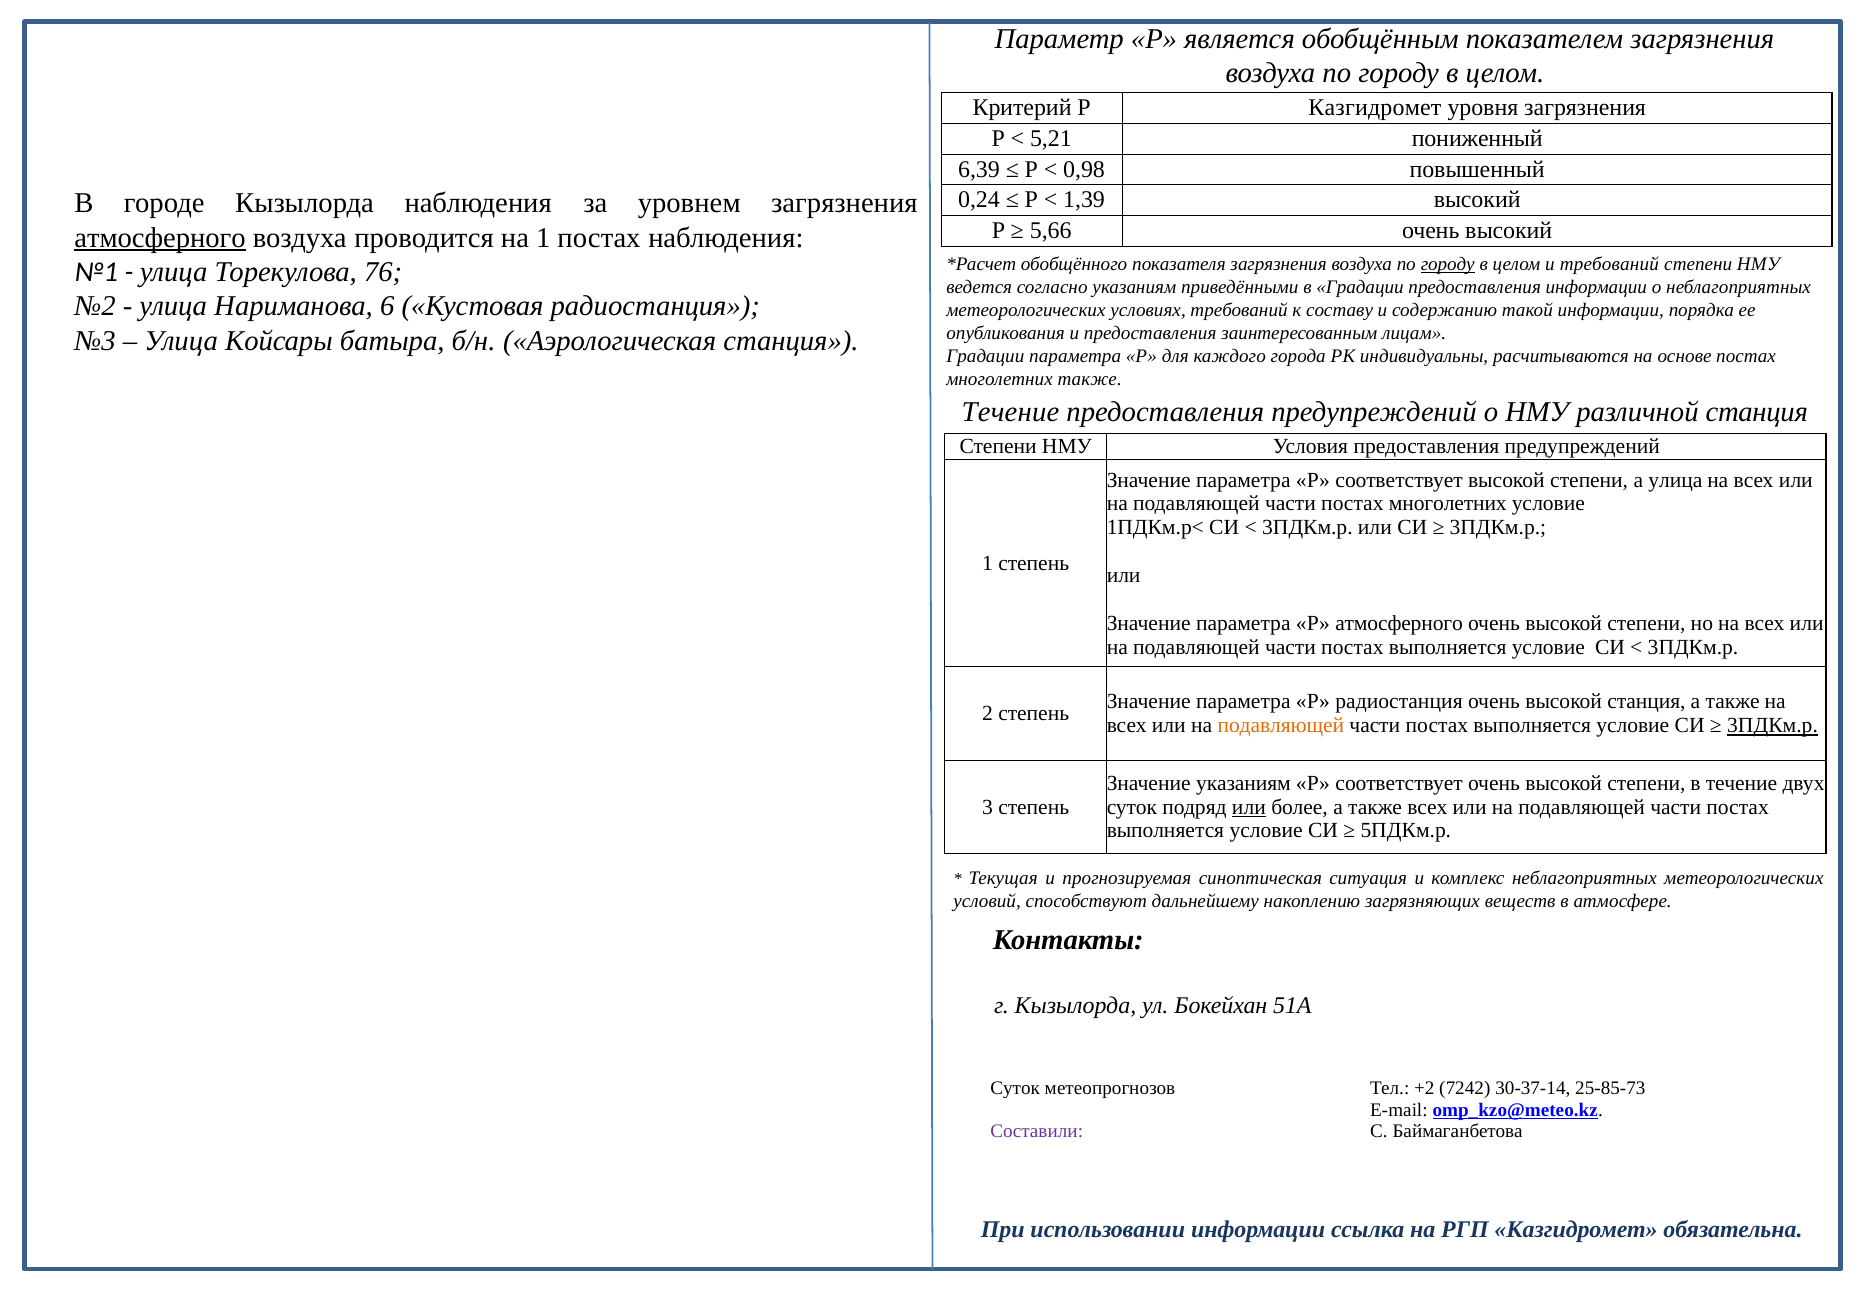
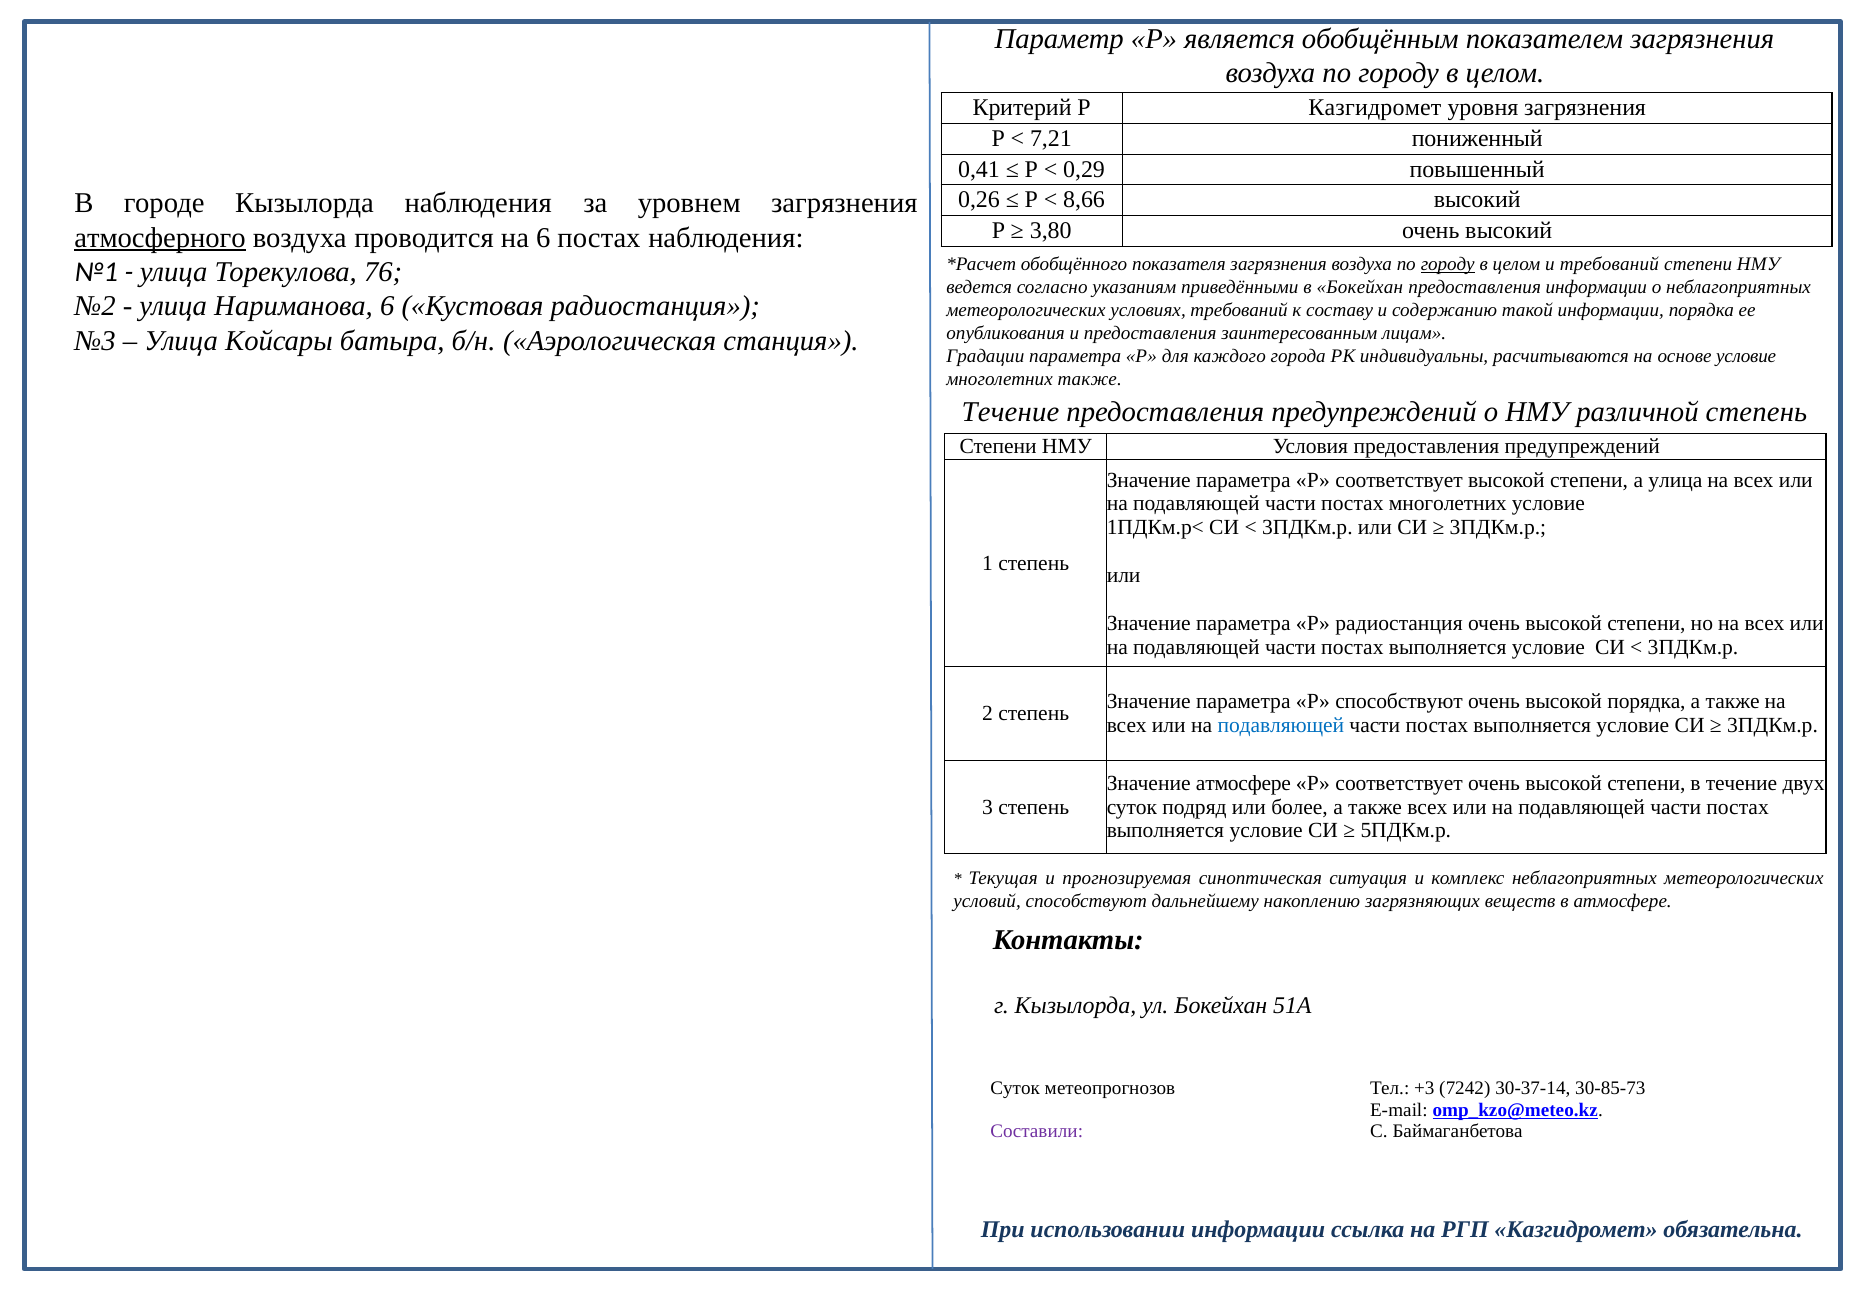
5,21: 5,21 -> 7,21 (1051, 139)
6,39: 6,39 -> 0,41 (979, 169)
0,98: 0,98 -> 0,29 (1084, 169)
0,24: 0,24 -> 0,26 (979, 200)
1,39: 1,39 -> 8,66 (1084, 200)
5,66: 5,66 -> 3,80 (1051, 231)
на 1: 1 -> 6 (543, 238)
в Градации: Градации -> Бокейхан (1360, 287)
основе постах: постах -> условие (1746, 356)
различной станция: станция -> степень (1756, 412)
Р атмосферного: атмосферного -> радиостанция (1399, 623)
Р радиостанция: радиостанция -> способствуют (1399, 702)
высокой станция: станция -> порядка (1647, 702)
подавляющей colour: orange -> blue (1281, 726)
3ПДКм.р underline: present -> none (1773, 726)
Значение указаниям: указаниям -> атмосфере (1243, 783)
или underline: present -> none (1249, 807)
+2: +2 -> +3 (1424, 1089)
25-85-73: 25-85-73 -> 30-85-73 (1610, 1089)
